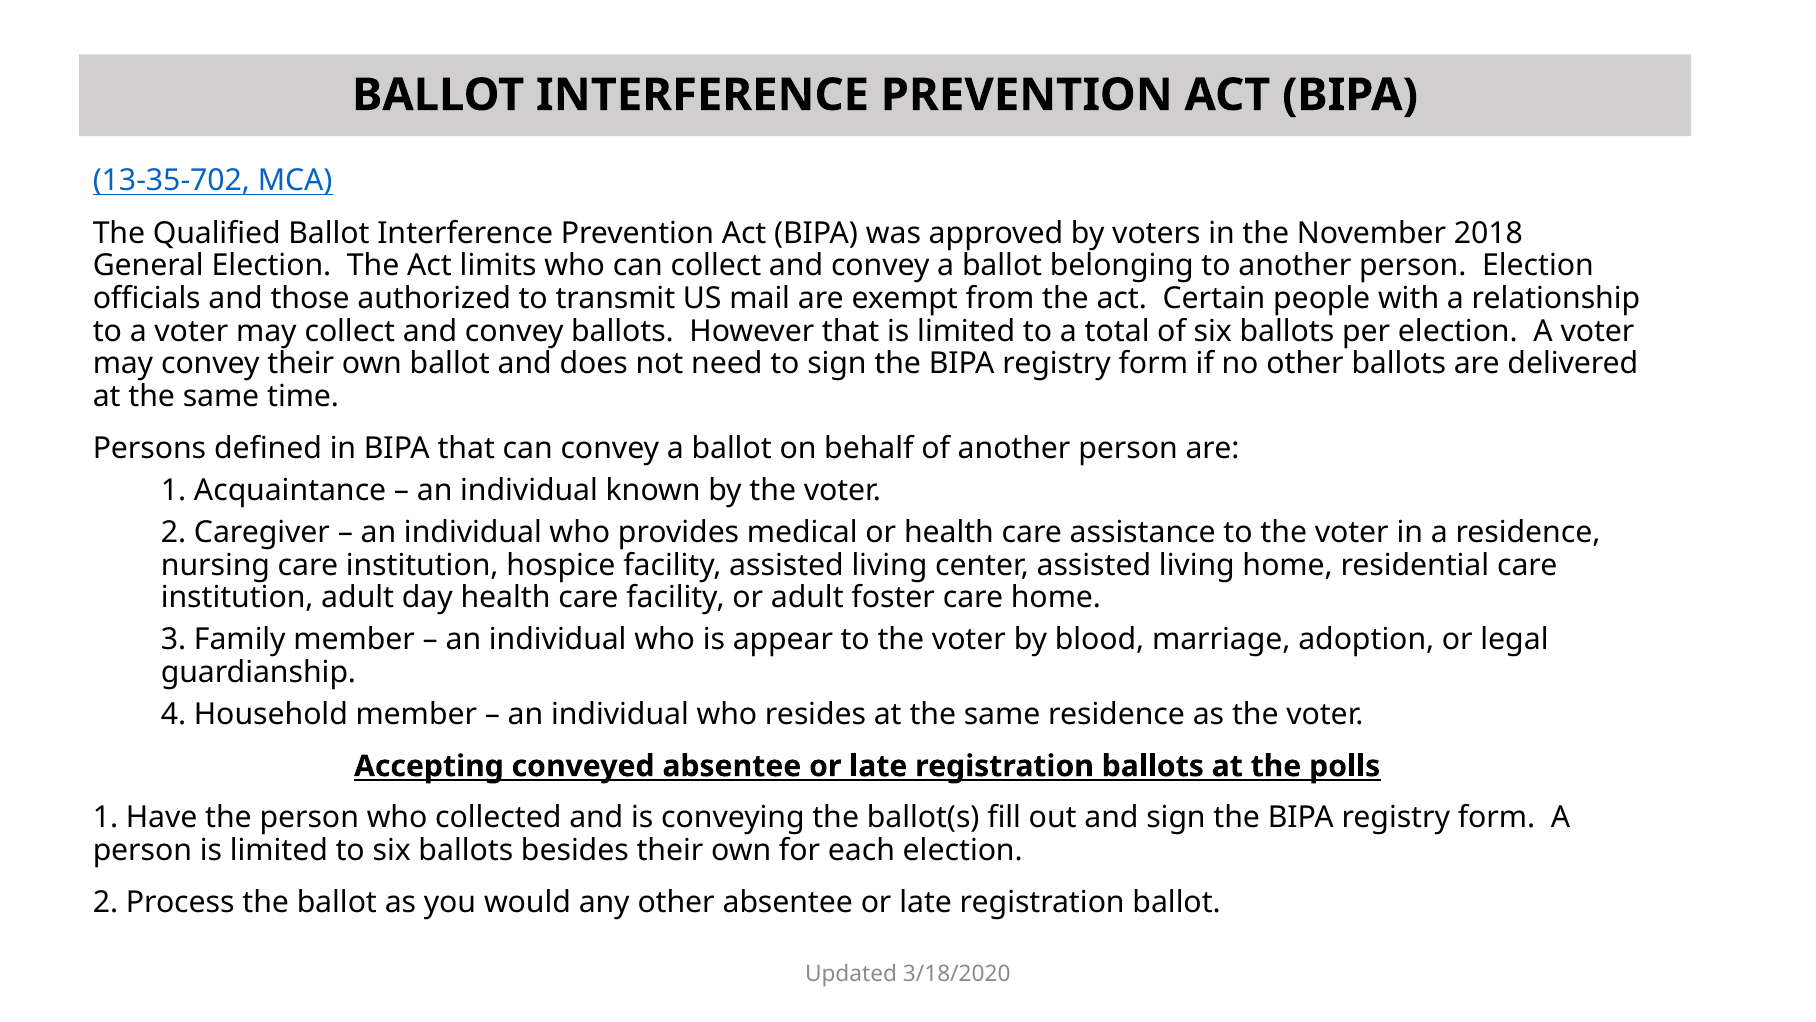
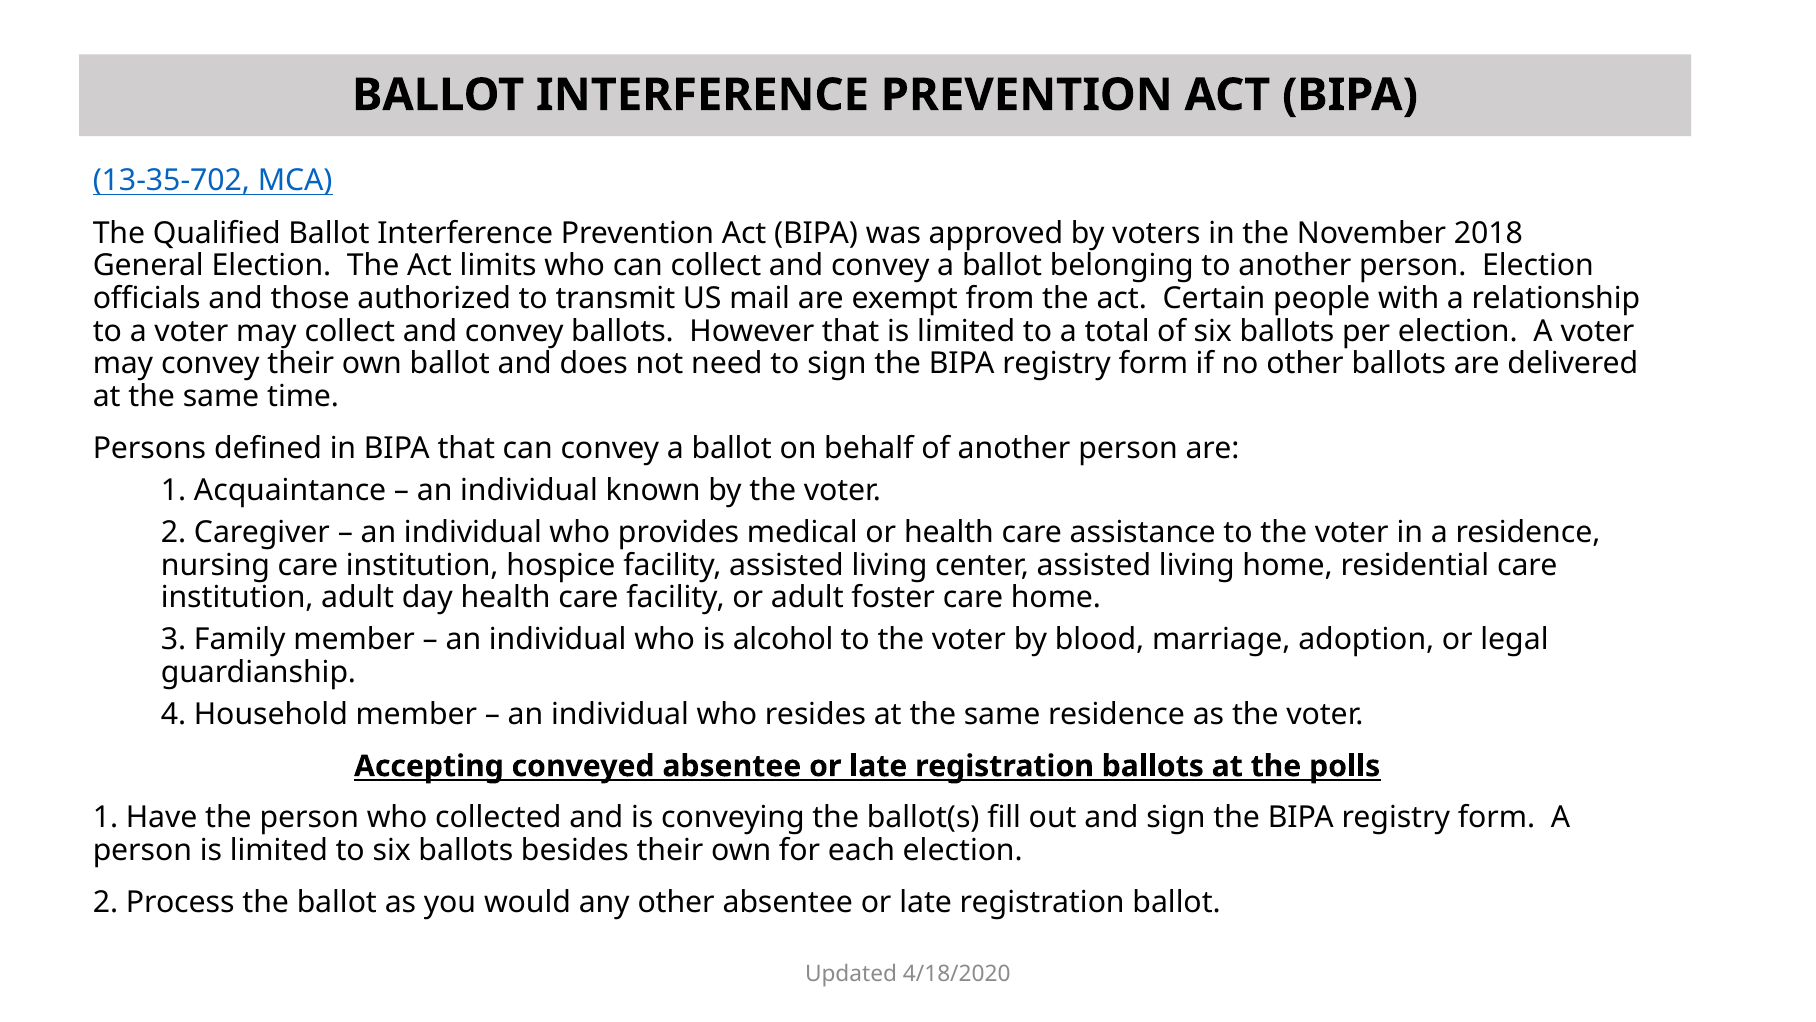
appear: appear -> alcohol (783, 640)
3/18/2020: 3/18/2020 -> 4/18/2020 (957, 974)
